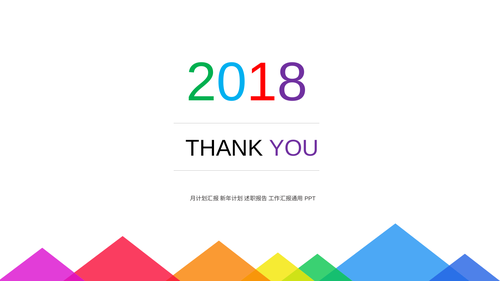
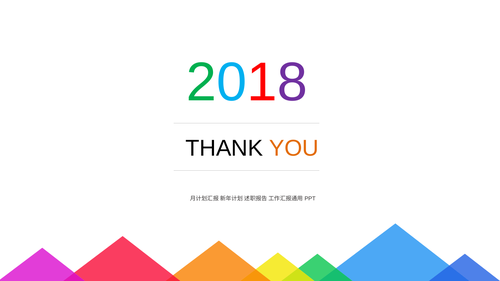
YOU colour: purple -> orange (294, 148)
